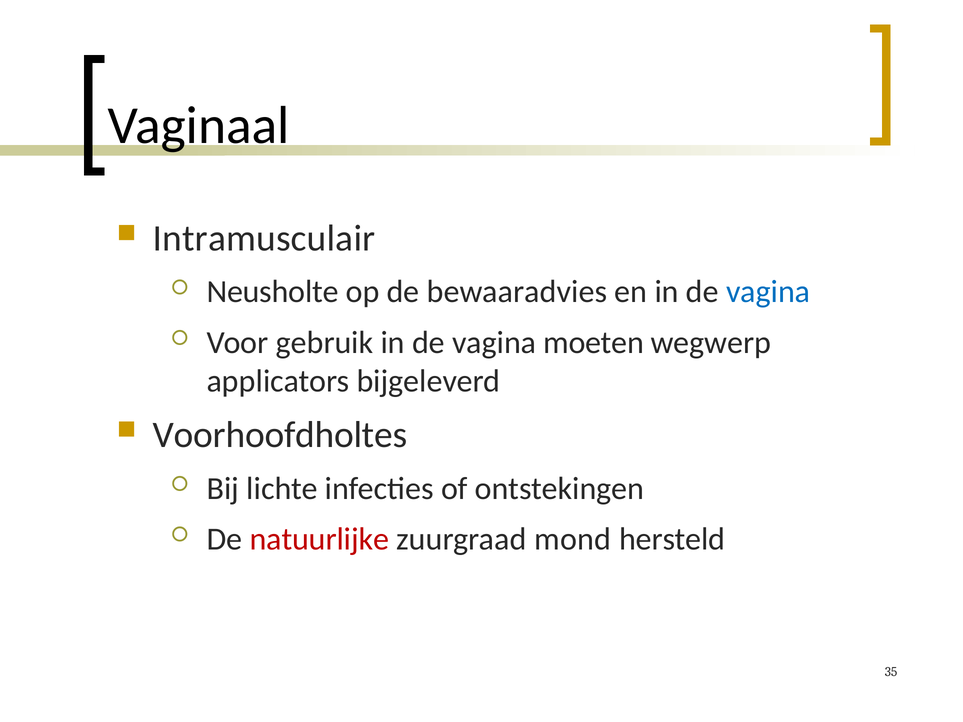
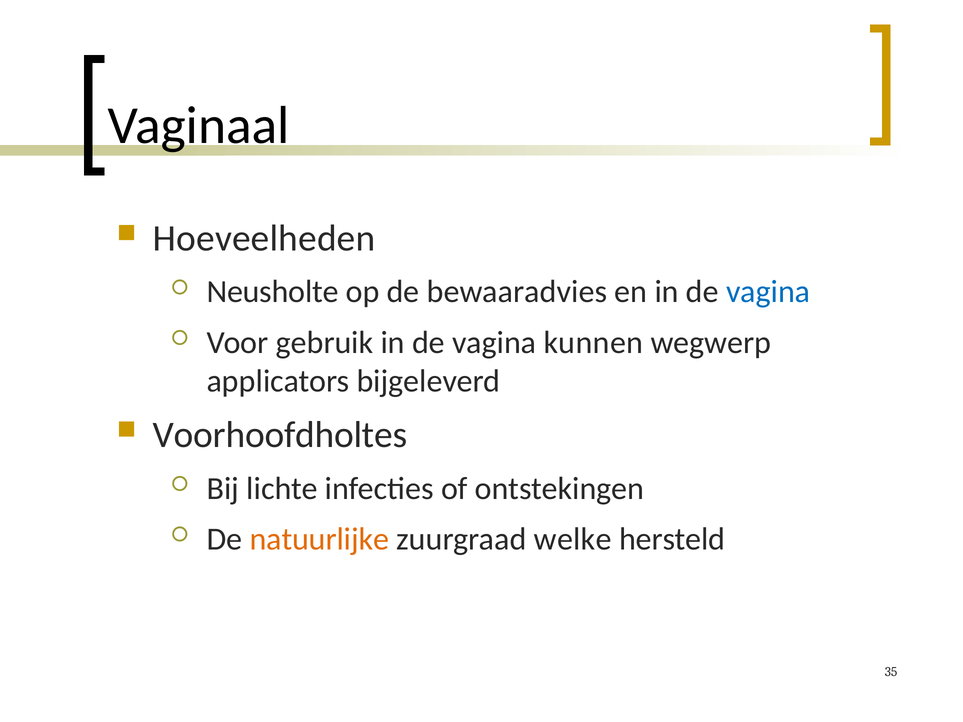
Intramusculair: Intramusculair -> Hoeveelheden (264, 239)
moeten: moeten -> kunnen (593, 343)
natuurlijke colour: red -> orange (319, 539)
mond: mond -> welke (573, 539)
